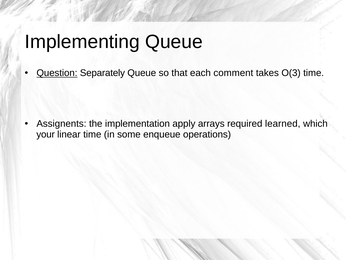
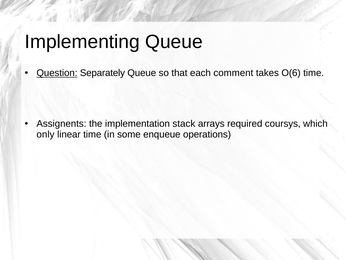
O(3: O(3 -> O(6 (291, 73)
apply: apply -> stack (184, 124)
learned: learned -> coursys (283, 124)
your: your -> only (45, 134)
